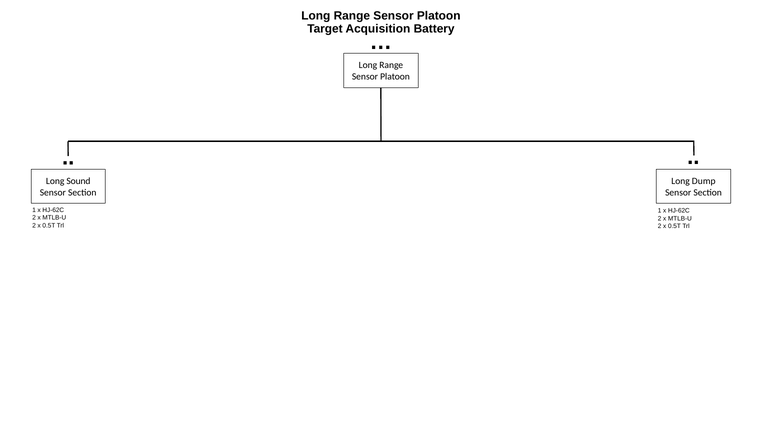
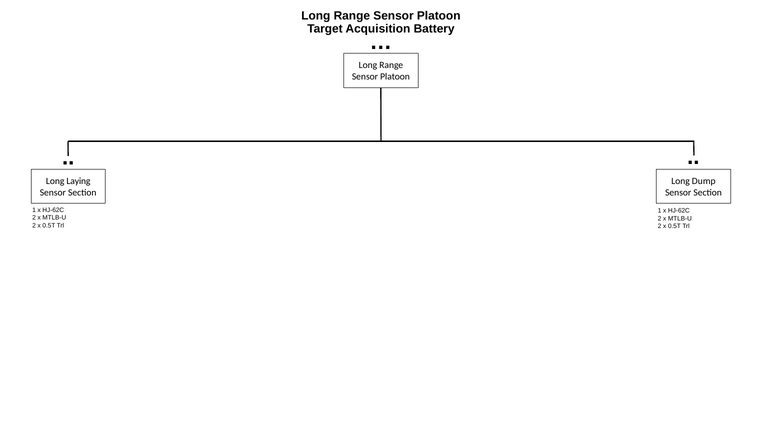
Sound: Sound -> Laying (78, 181)
